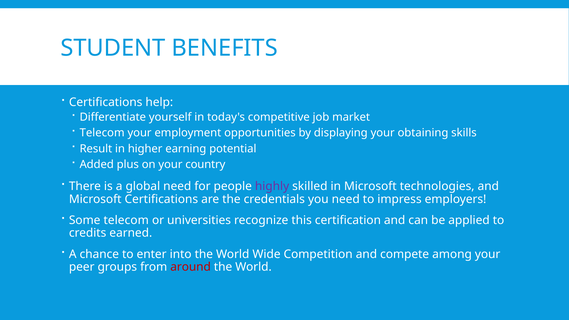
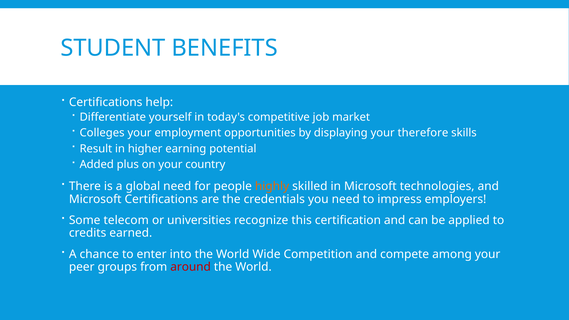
Telecom: Telecom -> Colleges (102, 133)
obtaining: obtaining -> therefore (423, 133)
highly colour: purple -> orange (272, 186)
